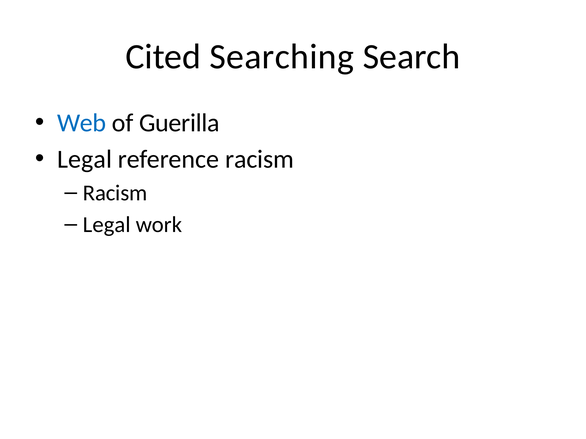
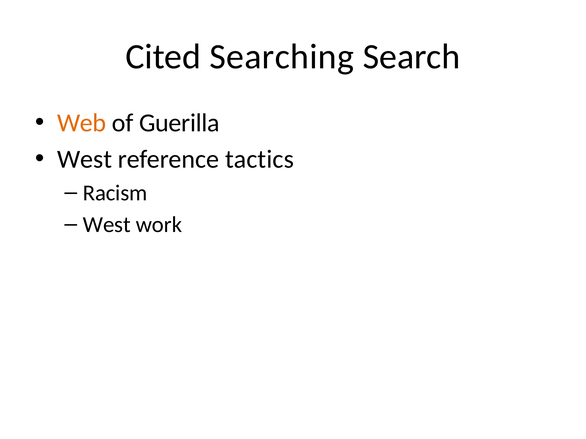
Web colour: blue -> orange (82, 123)
Legal: Legal -> West (85, 159)
reference racism: racism -> tactics (259, 159)
Legal: Legal -> West (107, 225)
